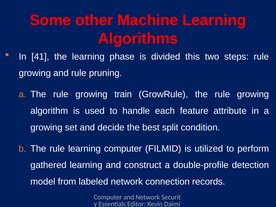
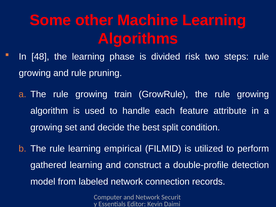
41: 41 -> 48 (40, 57)
this: this -> risk (193, 57)
learning computer: computer -> empirical (123, 149)
